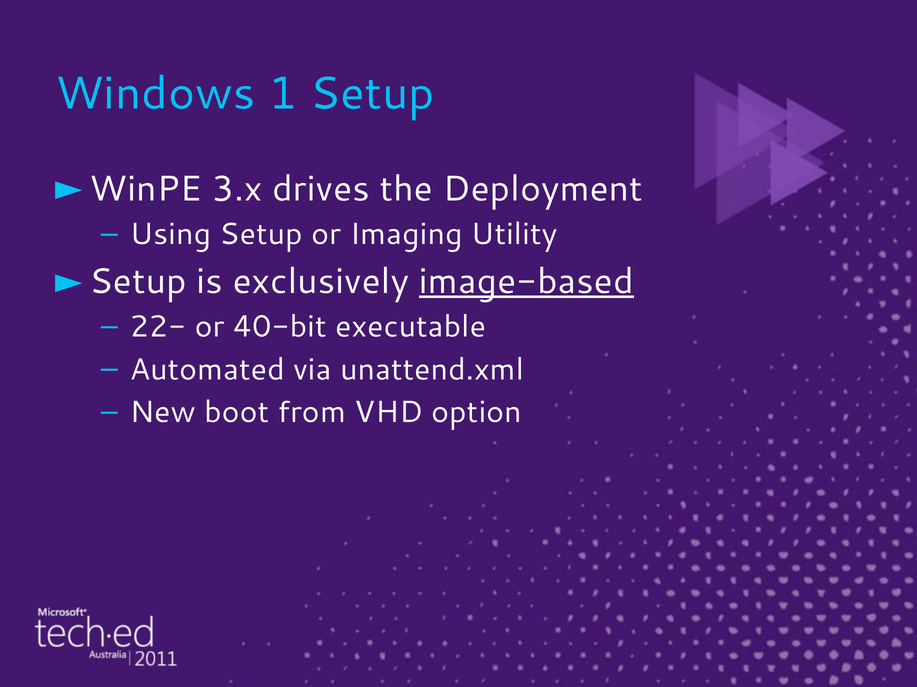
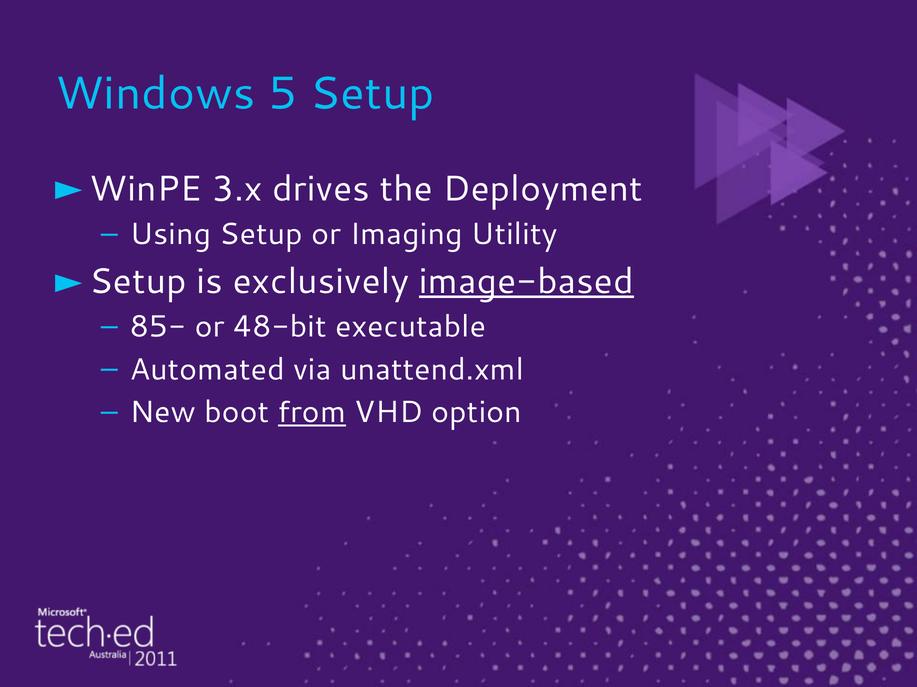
1: 1 -> 5 (283, 94)
22-: 22- -> 85- (158, 327)
40-bit: 40-bit -> 48-bit (280, 327)
from underline: none -> present (312, 413)
